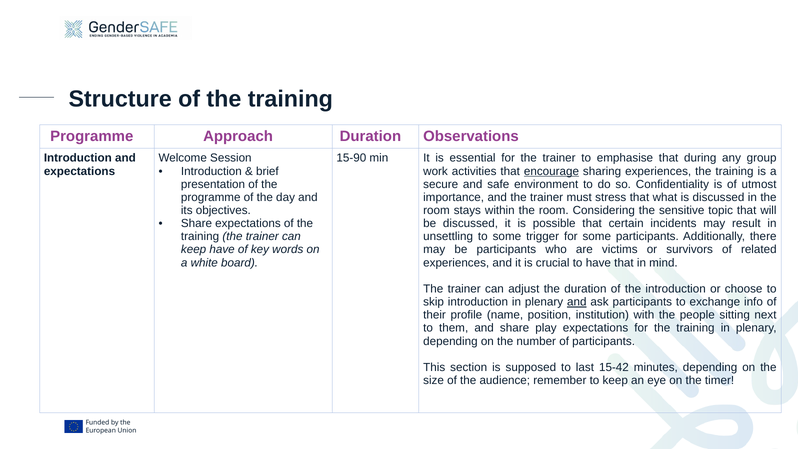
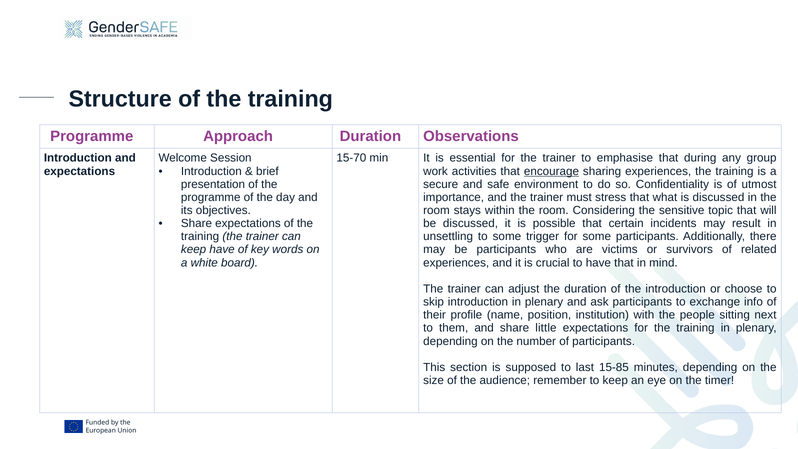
15-90: 15-90 -> 15-70 (351, 158)
and underline: present -> none (577, 302)
play: play -> little (546, 328)
15-42: 15-42 -> 15-85 (614, 367)
